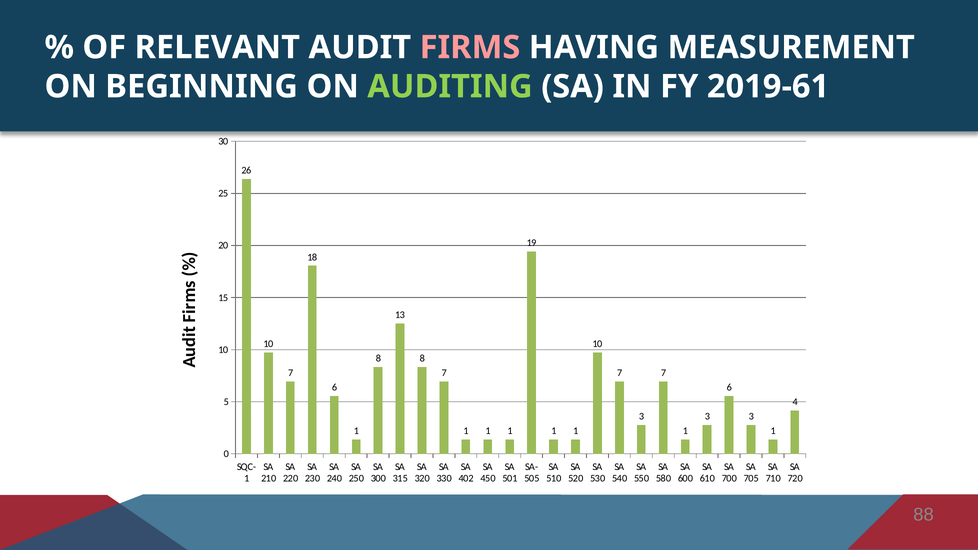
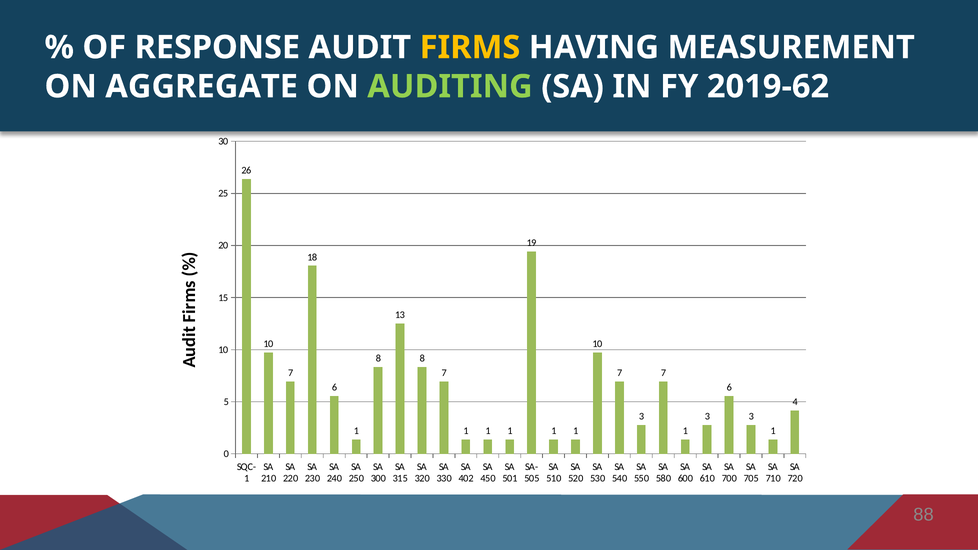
RELEVANT: RELEVANT -> RESPONSE (217, 47)
FIRMS colour: pink -> yellow (470, 47)
BEGINNING: BEGINNING -> AGGREGATE (202, 87)
2019-61: 2019-61 -> 2019-62 (768, 87)
